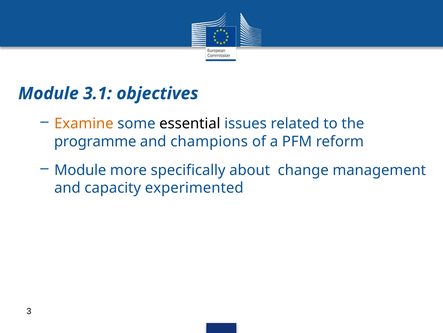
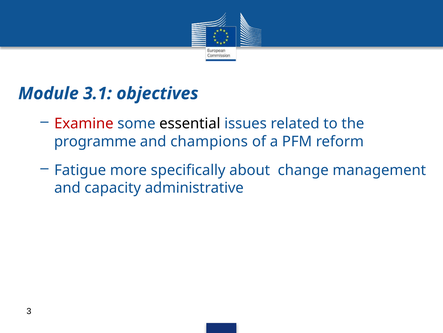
Examine colour: orange -> red (84, 123)
Module: Module -> Fatigue (80, 170)
experimented: experimented -> administrative (194, 188)
